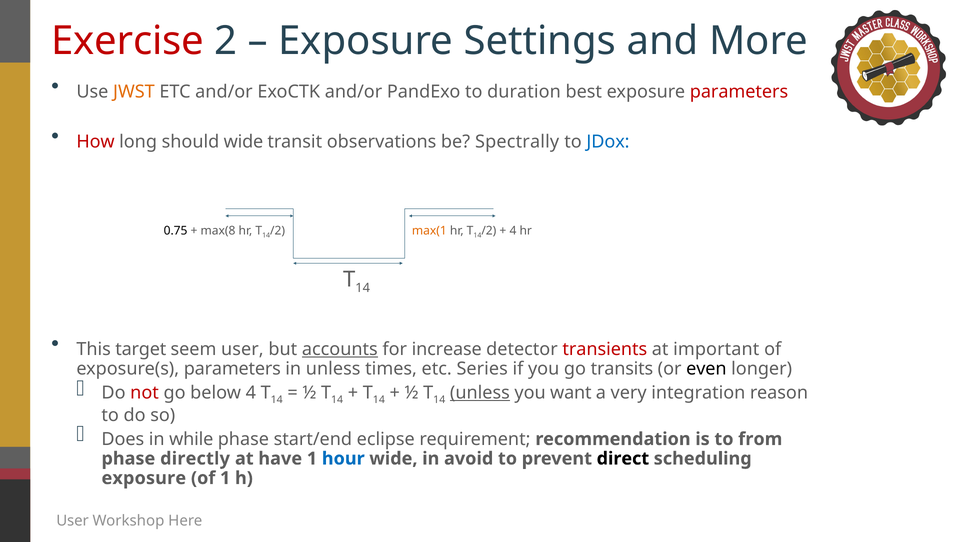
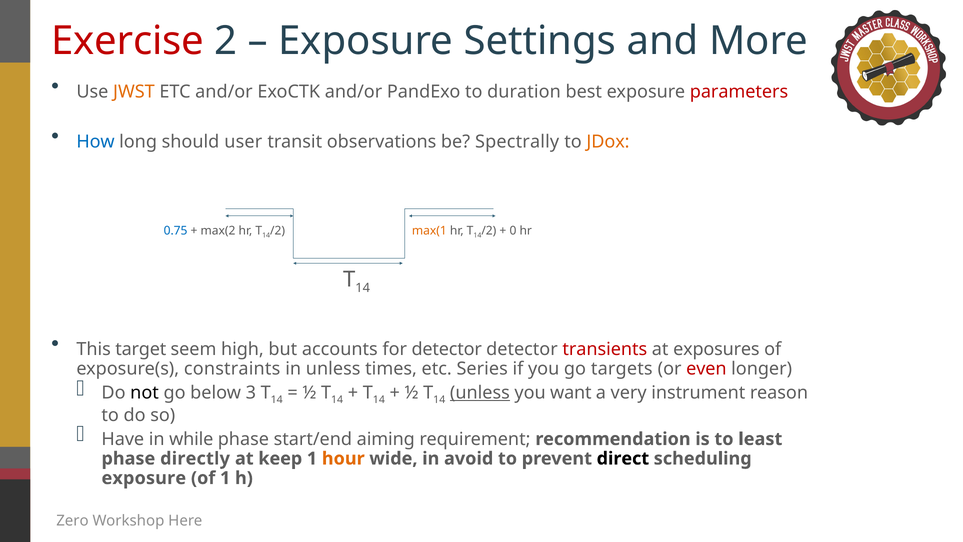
How colour: red -> blue (96, 142)
should wide: wide -> user (243, 142)
JDox colour: blue -> orange (608, 142)
0.75 colour: black -> blue (176, 231)
max(8: max(8 -> max(2 (218, 231)
4: 4 -> 0 (513, 231)
seem user: user -> high (242, 349)
accounts underline: present -> none (340, 349)
for increase: increase -> detector (447, 349)
important: important -> exposures (716, 349)
exposure(s parameters: parameters -> constraints (232, 369)
transits: transits -> targets (622, 369)
even colour: black -> red (706, 369)
not colour: red -> black (145, 393)
below 4: 4 -> 3 (251, 393)
integration: integration -> instrument (698, 393)
Does: Does -> Have (123, 439)
eclipse: eclipse -> aiming (386, 439)
from: from -> least (760, 439)
have: have -> keep (280, 458)
hour colour: blue -> orange (343, 458)
User: User -> Zero (72, 520)
